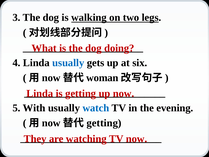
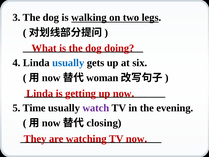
With: With -> Time (34, 108)
watch colour: blue -> purple (96, 108)
getting: getting -> closing (104, 123)
